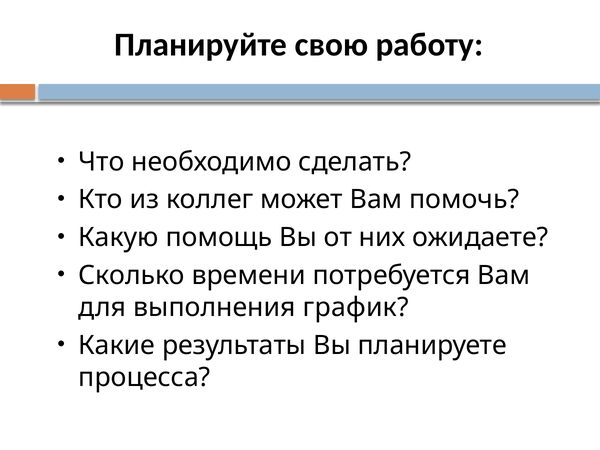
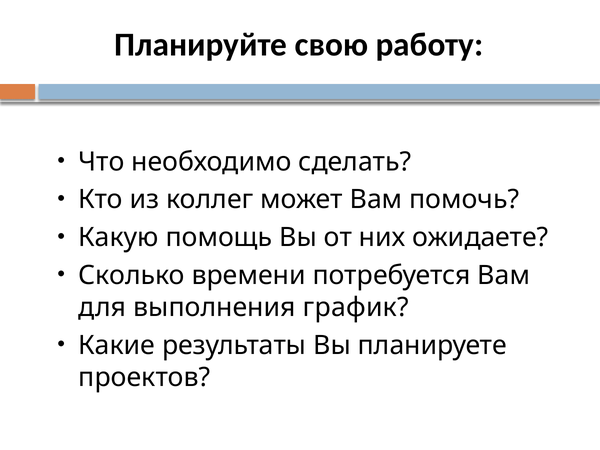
процесса: процесса -> проектов (144, 377)
